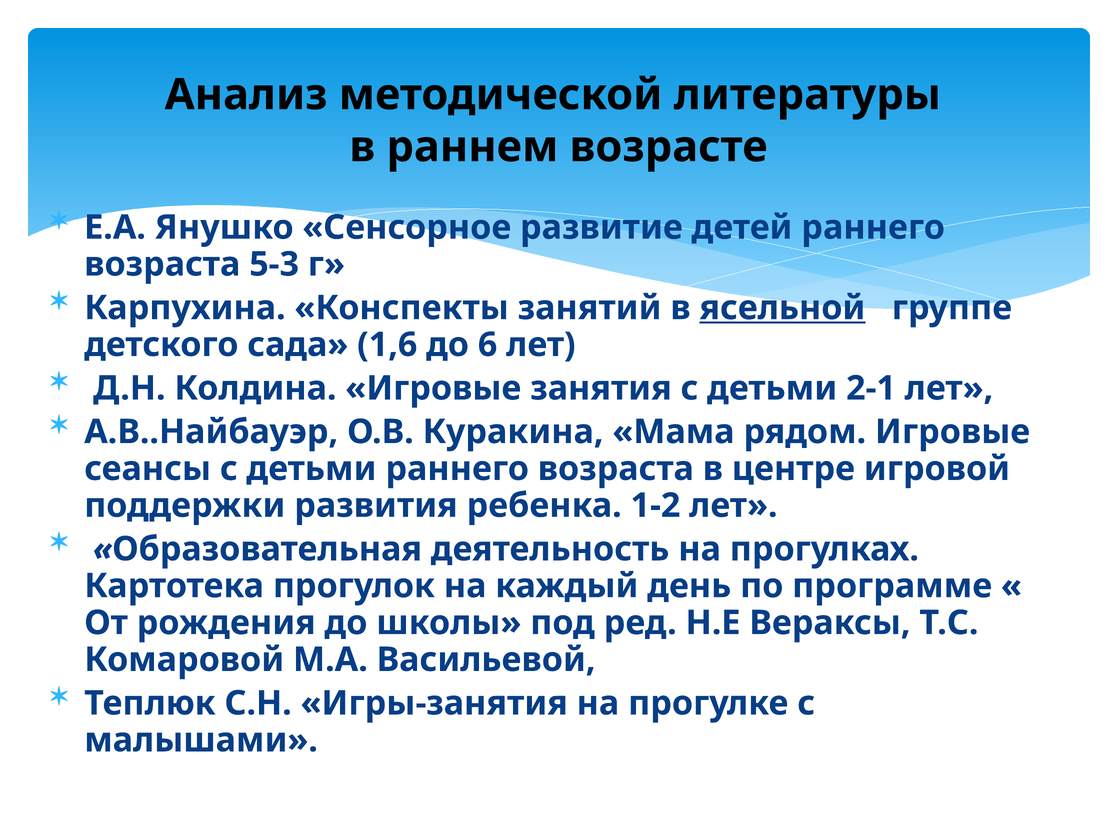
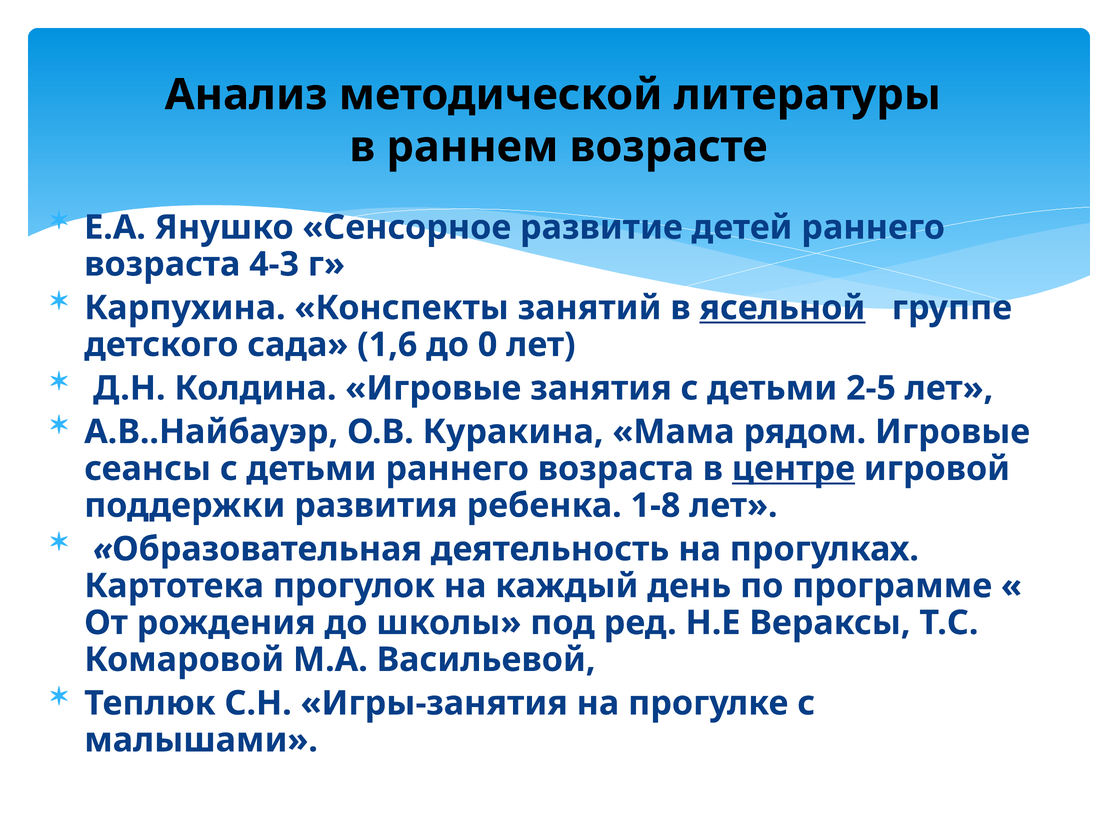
5-3: 5-3 -> 4-3 (274, 264)
6: 6 -> 0 (488, 345)
2-1: 2-1 -> 2-5 (871, 388)
центре underline: none -> present (793, 469)
1-2: 1-2 -> 1-8 (655, 505)
